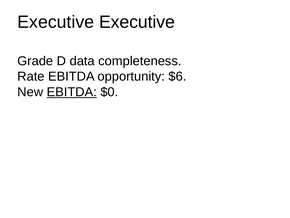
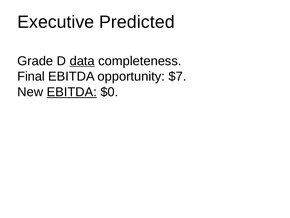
Executive Executive: Executive -> Predicted (137, 22)
data underline: none -> present (82, 61)
Rate: Rate -> Final (31, 76)
$6: $6 -> $7 (177, 76)
